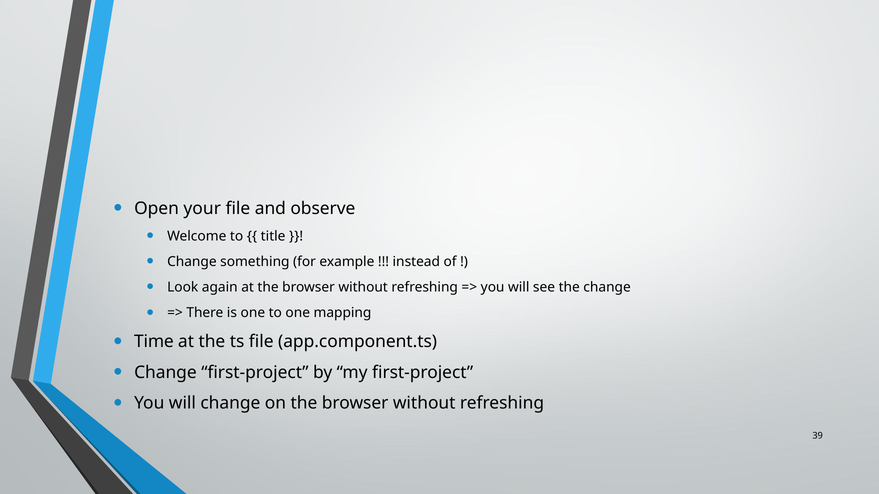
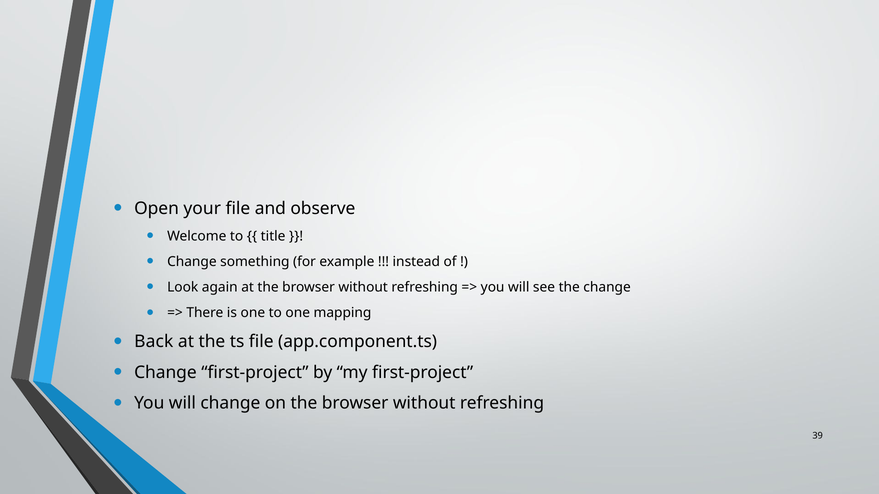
Time: Time -> Back (154, 342)
